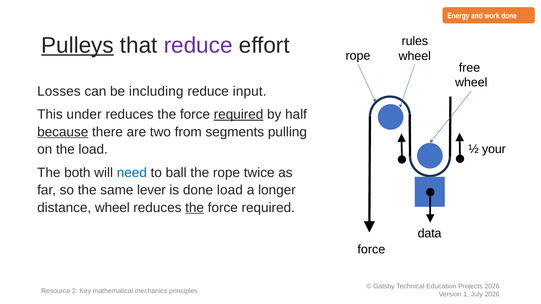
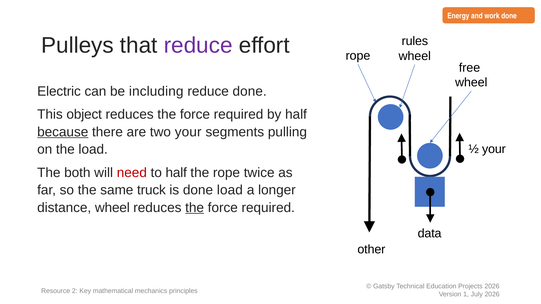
Pulleys underline: present -> none (78, 45)
Losses: Losses -> Electric (59, 91)
reduce input: input -> done (250, 91)
under: under -> object (84, 115)
required underline: present -> none (239, 115)
two from: from -> your (188, 132)
need colour: blue -> red (132, 173)
to ball: ball -> half (176, 173)
lever: lever -> truck (151, 190)
force: force -> other (371, 250)
